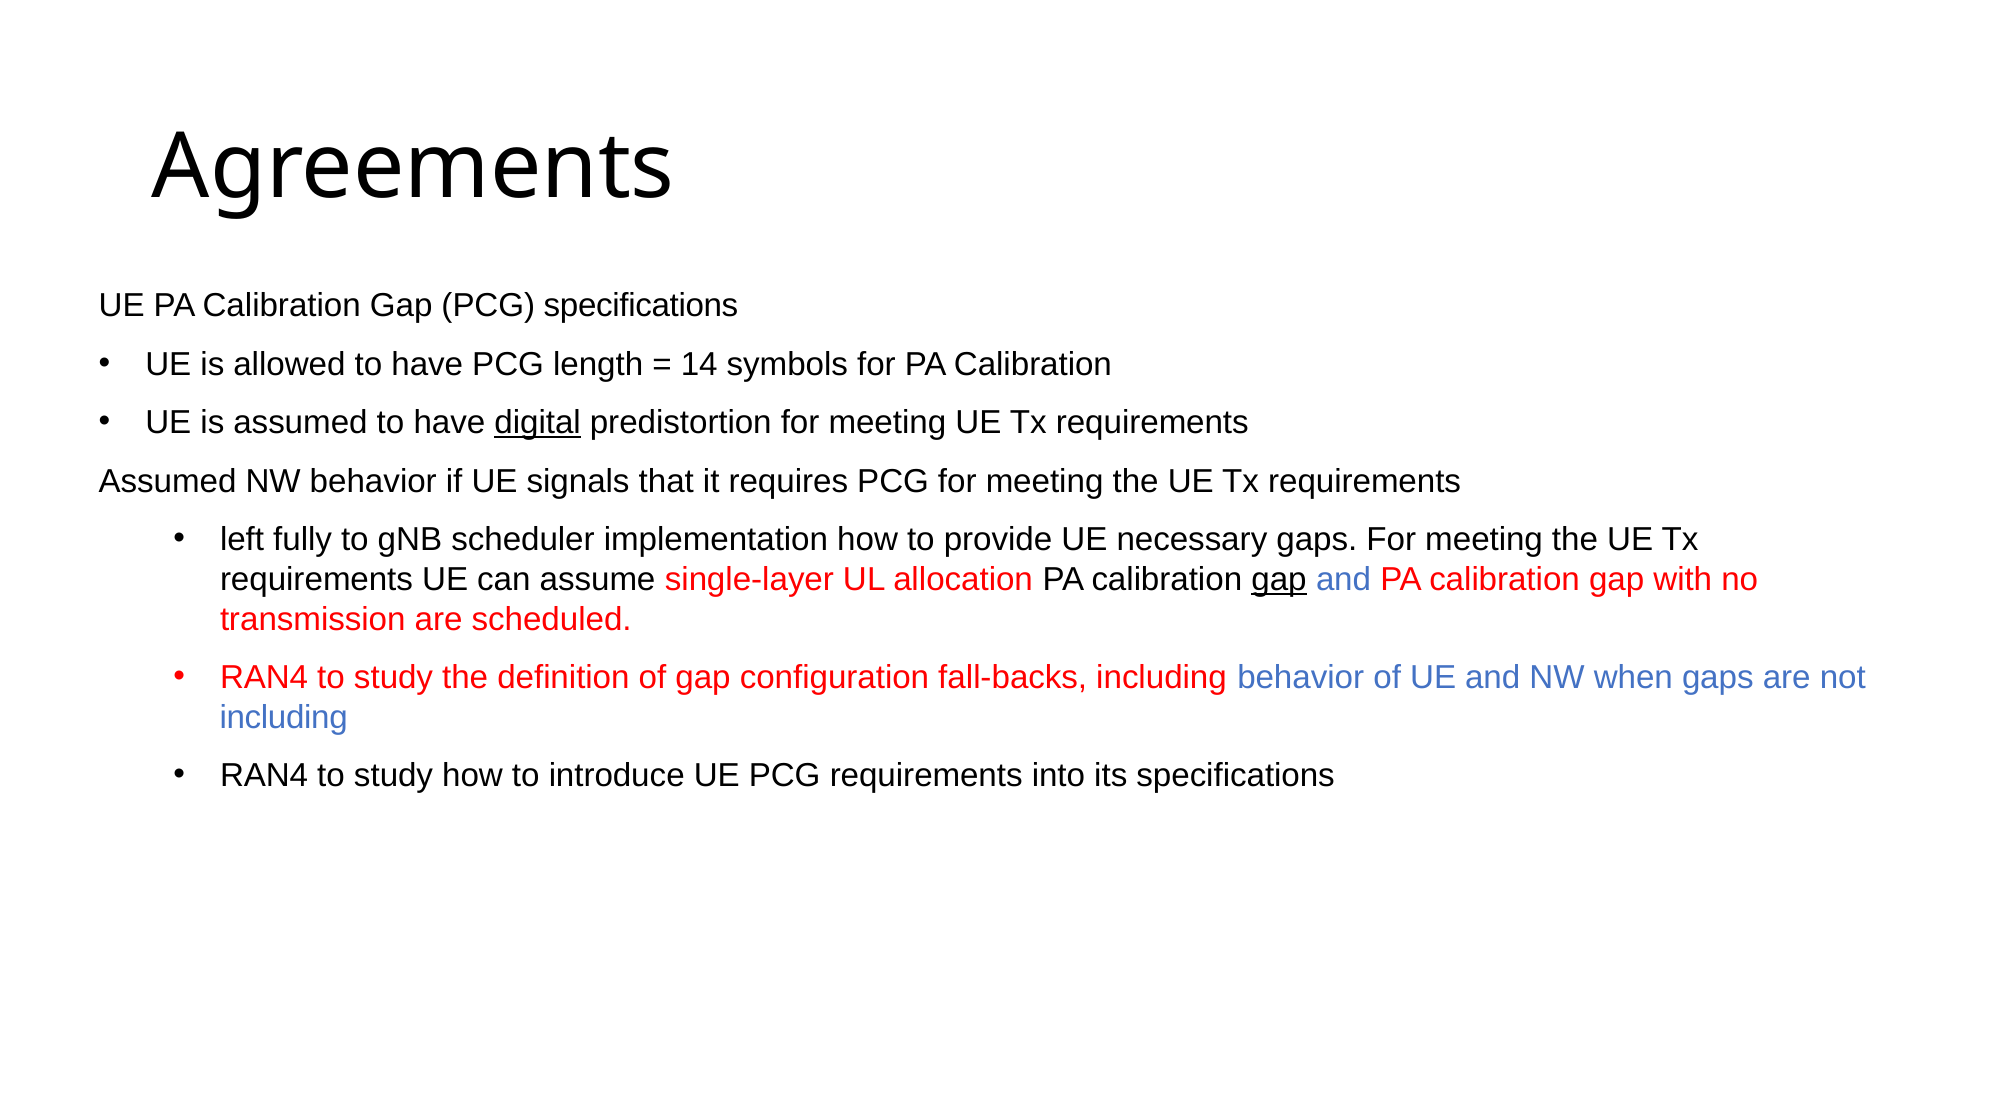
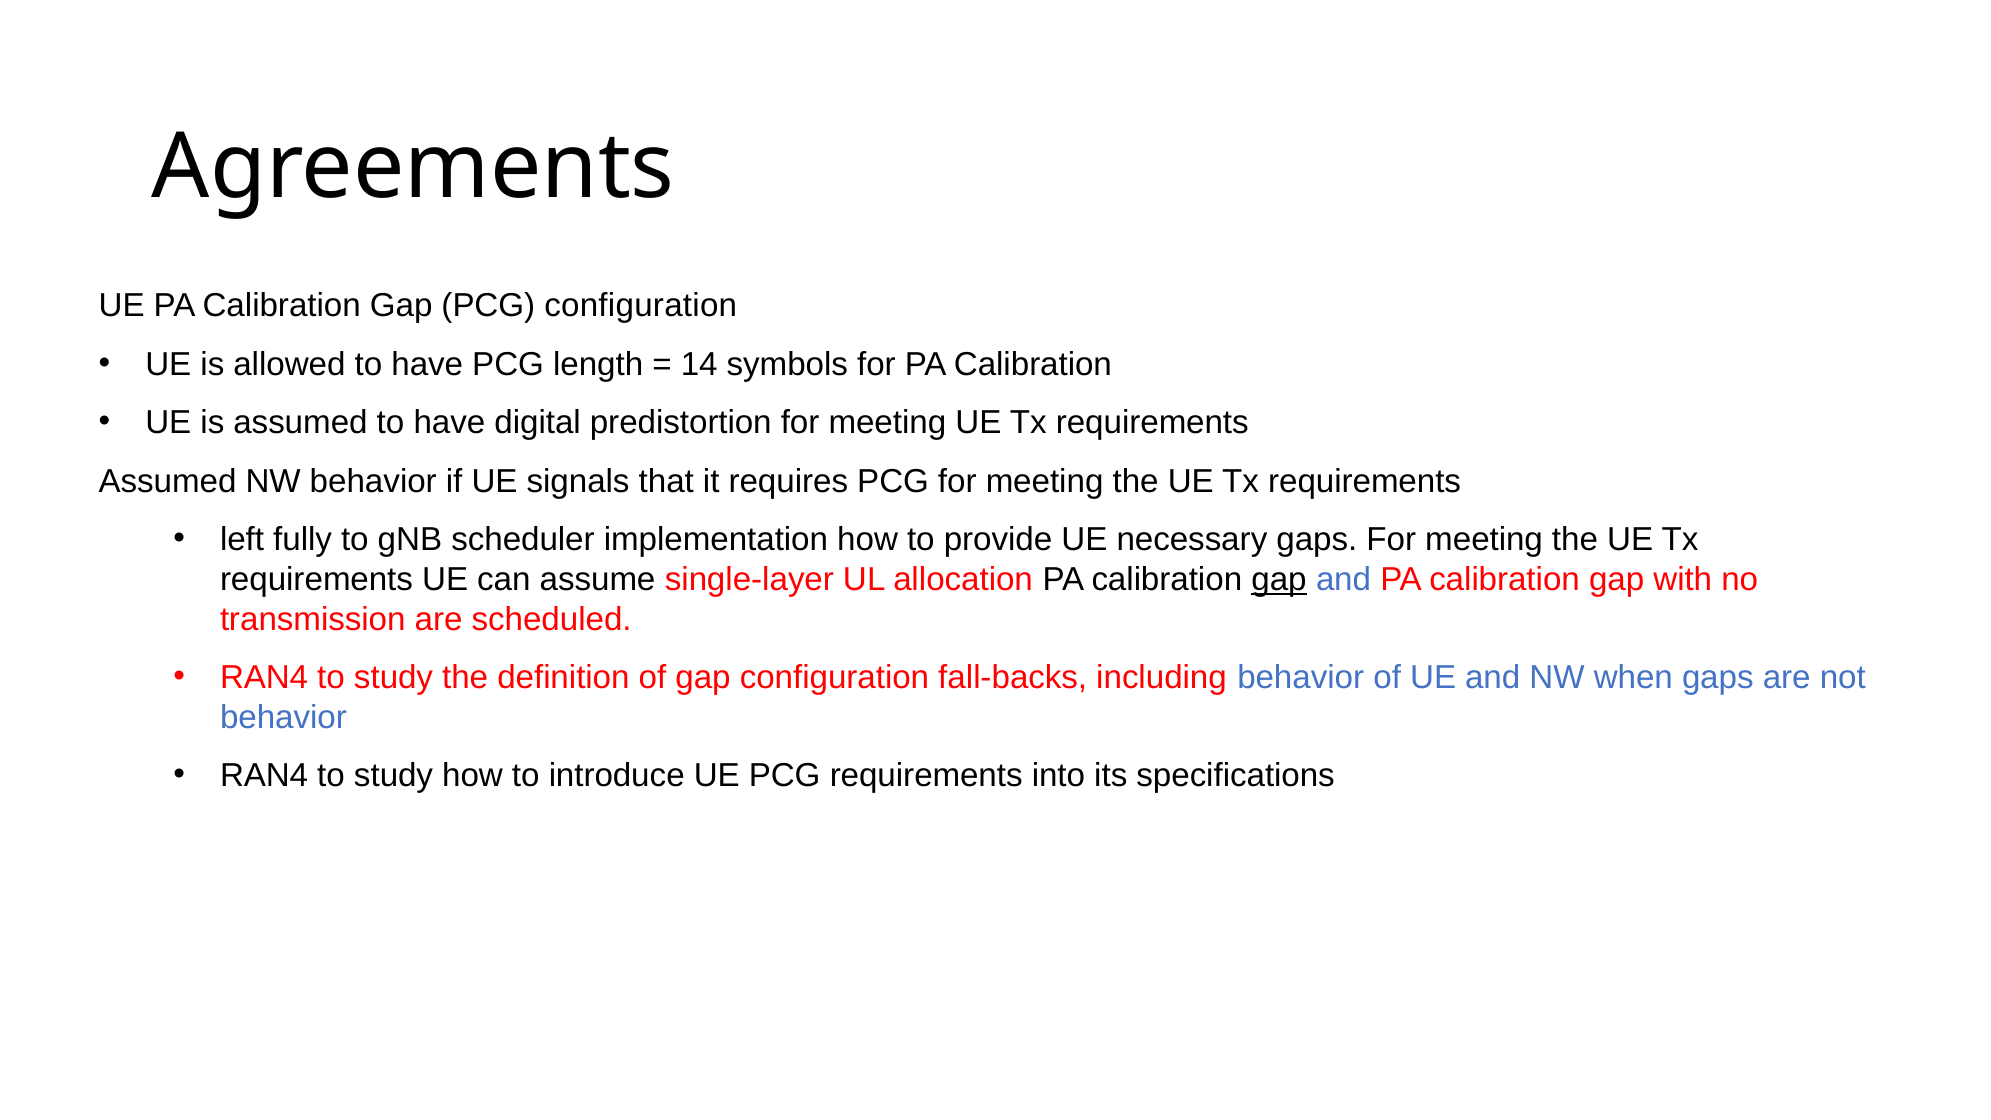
PCG specifications: specifications -> configuration (641, 306)
digital underline: present -> none (538, 423)
including: including -> behavior (283, 717)
